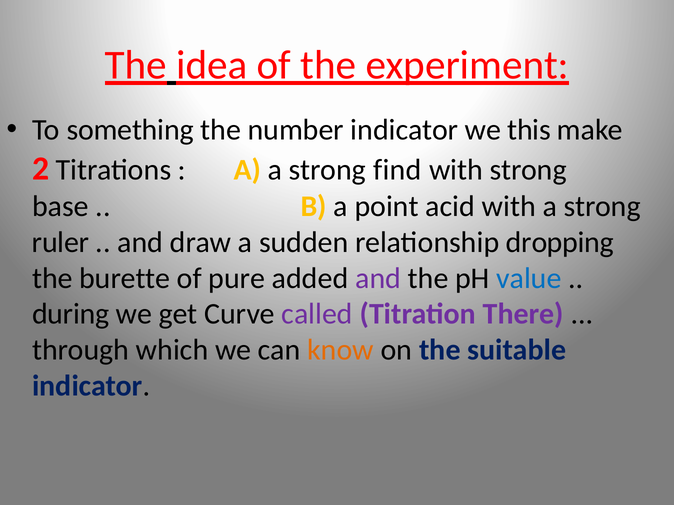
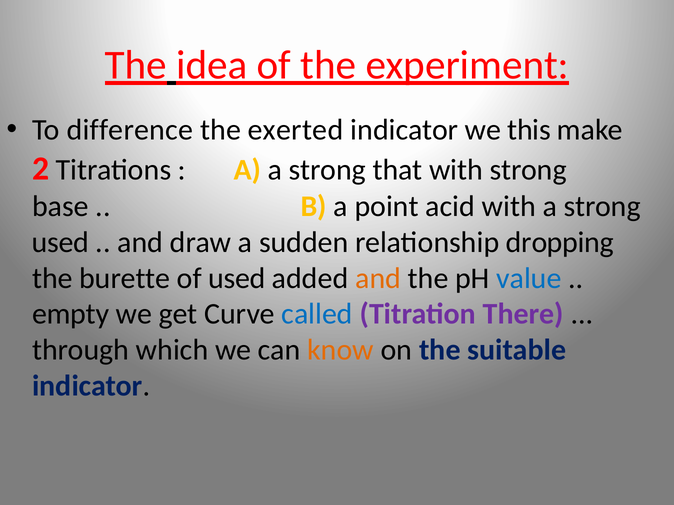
something: something -> difference (130, 130)
number: number -> exerted (296, 130)
find: find -> that (397, 170)
ruler: ruler -> used (61, 243)
of pure: pure -> used (237, 278)
and colour: purple -> orange (378, 278)
during: during -> empty (71, 314)
called colour: purple -> blue (317, 314)
